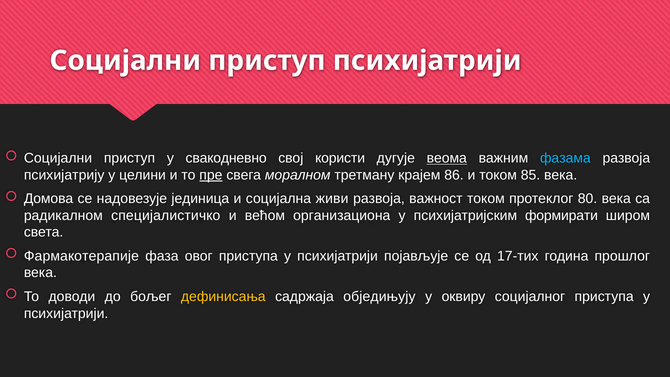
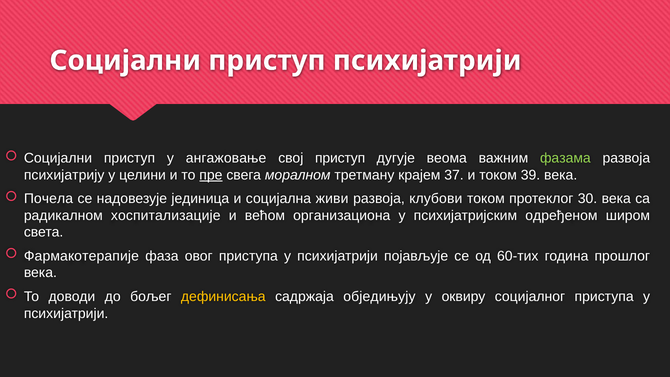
свакодневно: свакодневно -> ангажовање (226, 158)
свој користи: користи -> приступ (340, 158)
веома underline: present -> none (447, 158)
фазама colour: light blue -> light green (565, 158)
86: 86 -> 37 (454, 175)
85: 85 -> 39 (531, 175)
Домова: Домова -> Почела (48, 199)
важност: важност -> клубови (436, 199)
80: 80 -> 30 (588, 199)
специјалистичко: специјалистичко -> хоспитализације (166, 215)
формирати: формирати -> одређеном (561, 215)
17-тих: 17-тих -> 60-тих (518, 256)
